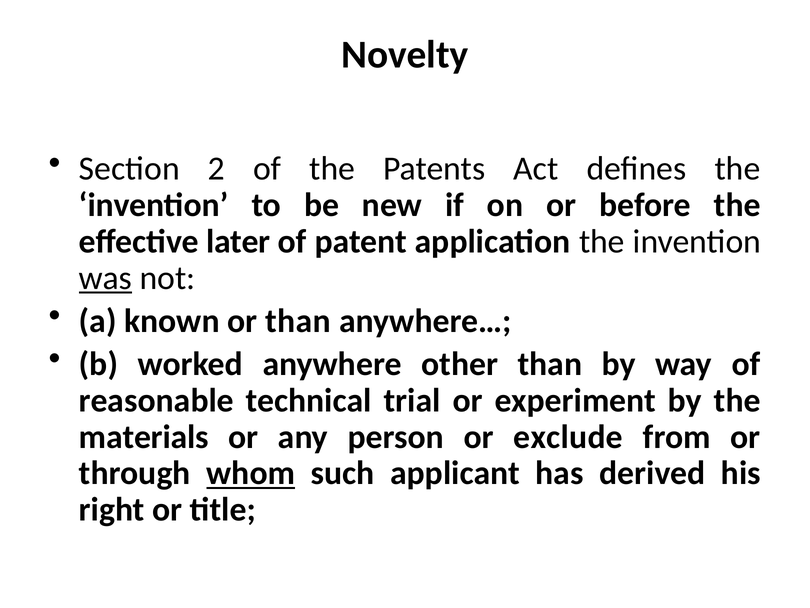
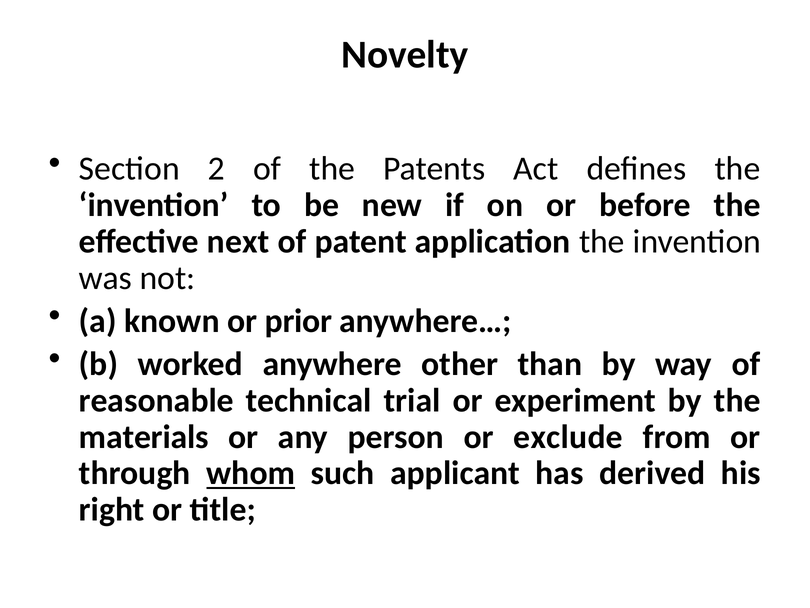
later: later -> next (238, 241)
was underline: present -> none (106, 278)
or than: than -> prior (299, 321)
